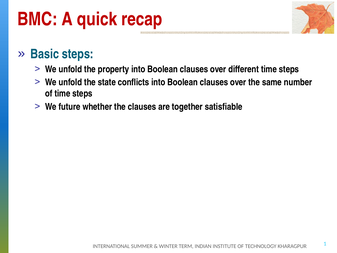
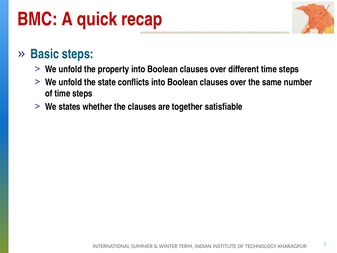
future: future -> states (70, 107)
